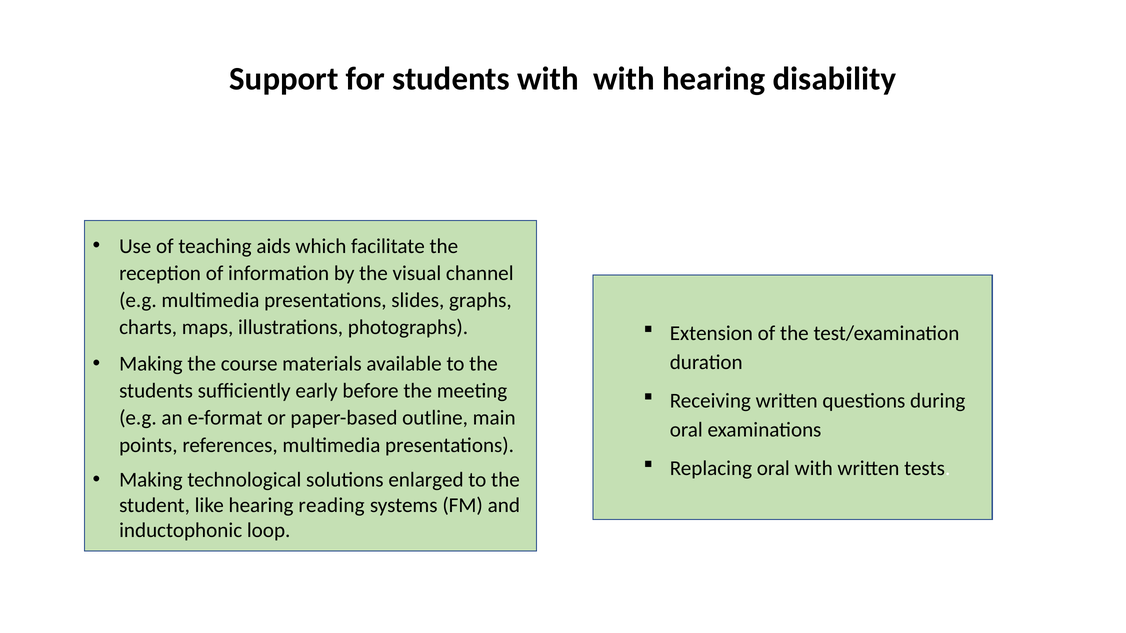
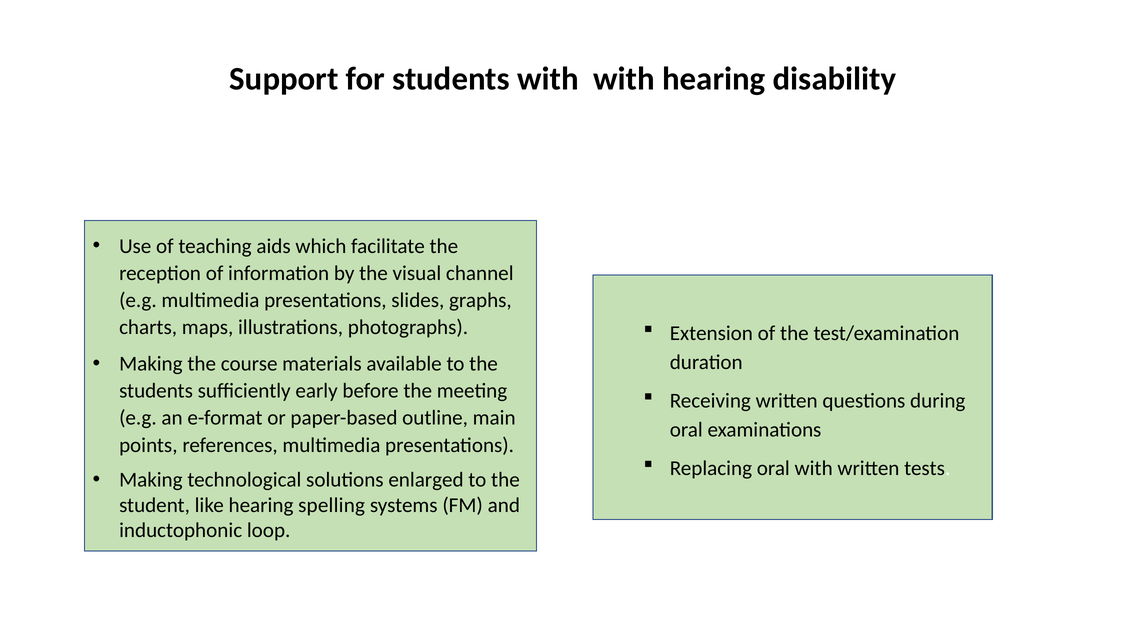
reading: reading -> spelling (332, 505)
